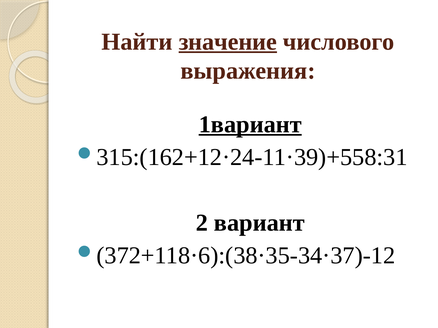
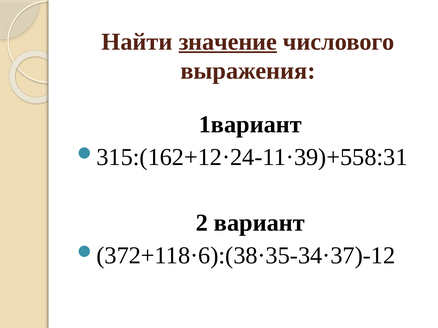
1вариант underline: present -> none (250, 125)
